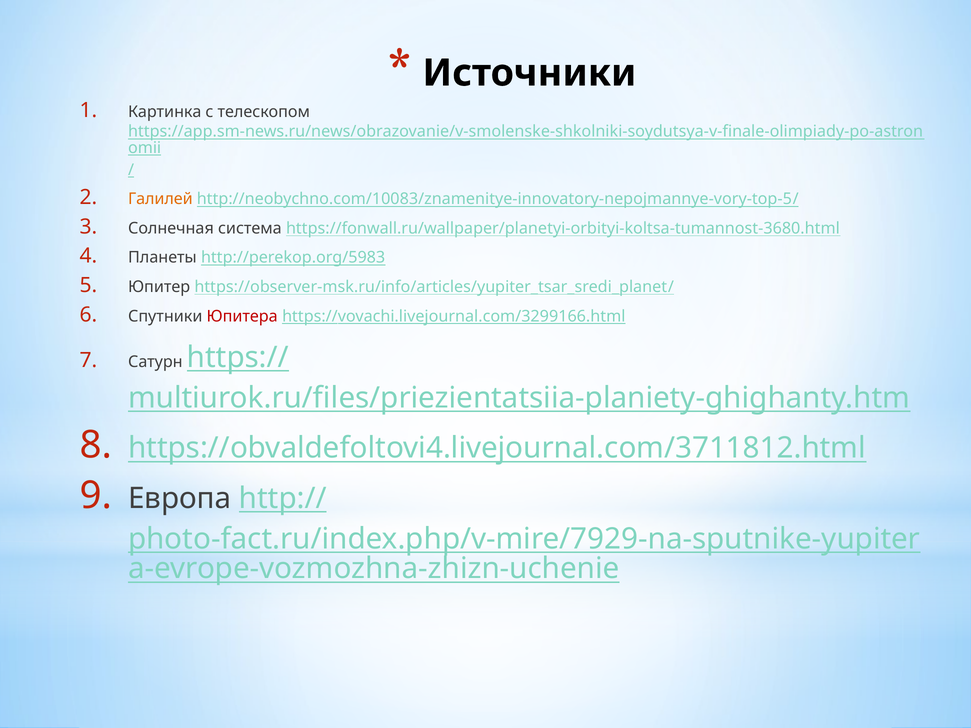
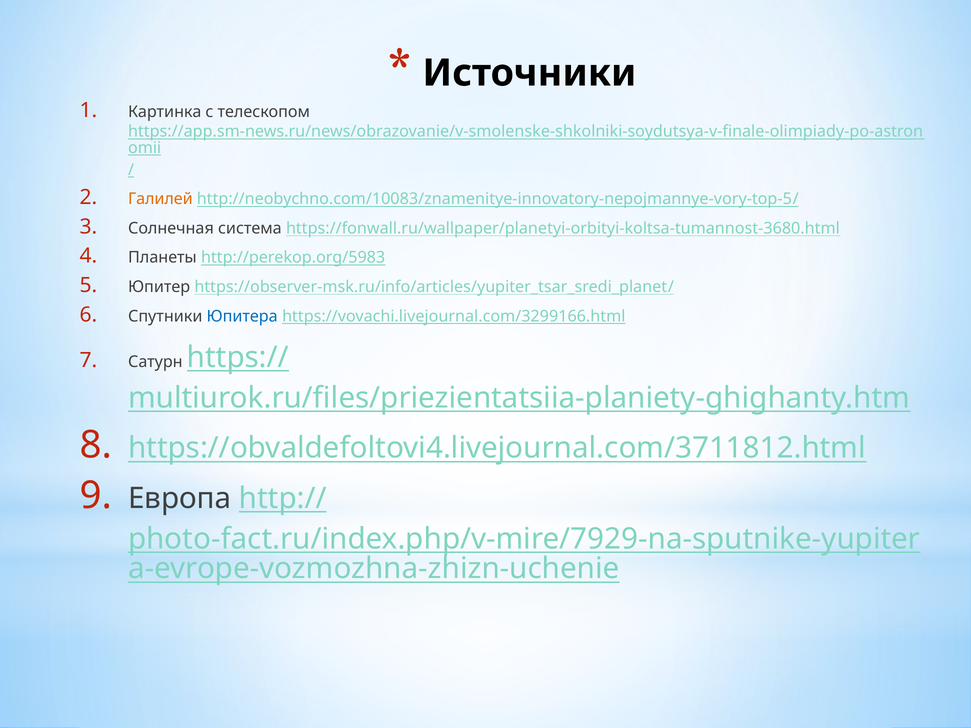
Юпитера colour: red -> blue (242, 316)
